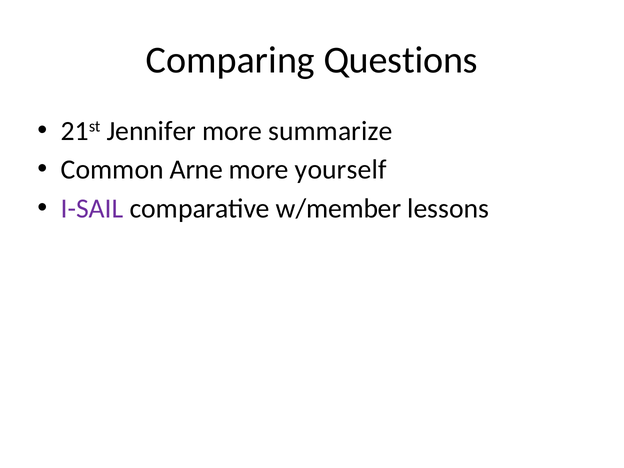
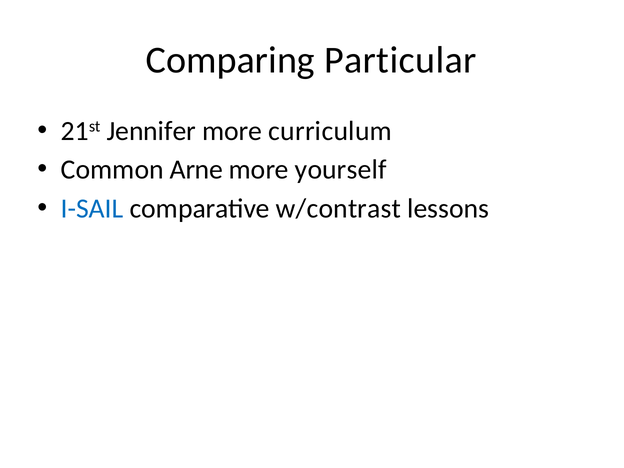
Questions: Questions -> Particular (400, 60)
summarize: summarize -> curriculum (330, 131)
I-SAIL colour: purple -> blue (92, 209)
w/member: w/member -> w/contrast (338, 209)
